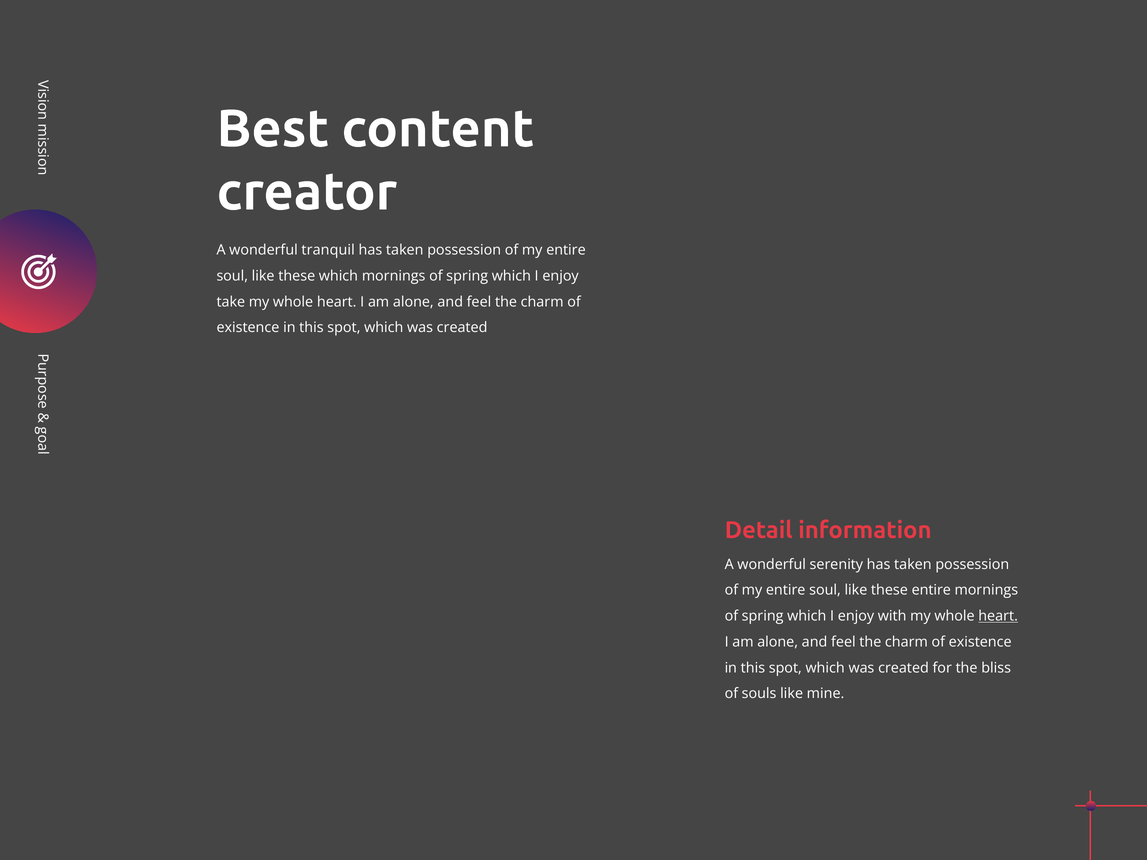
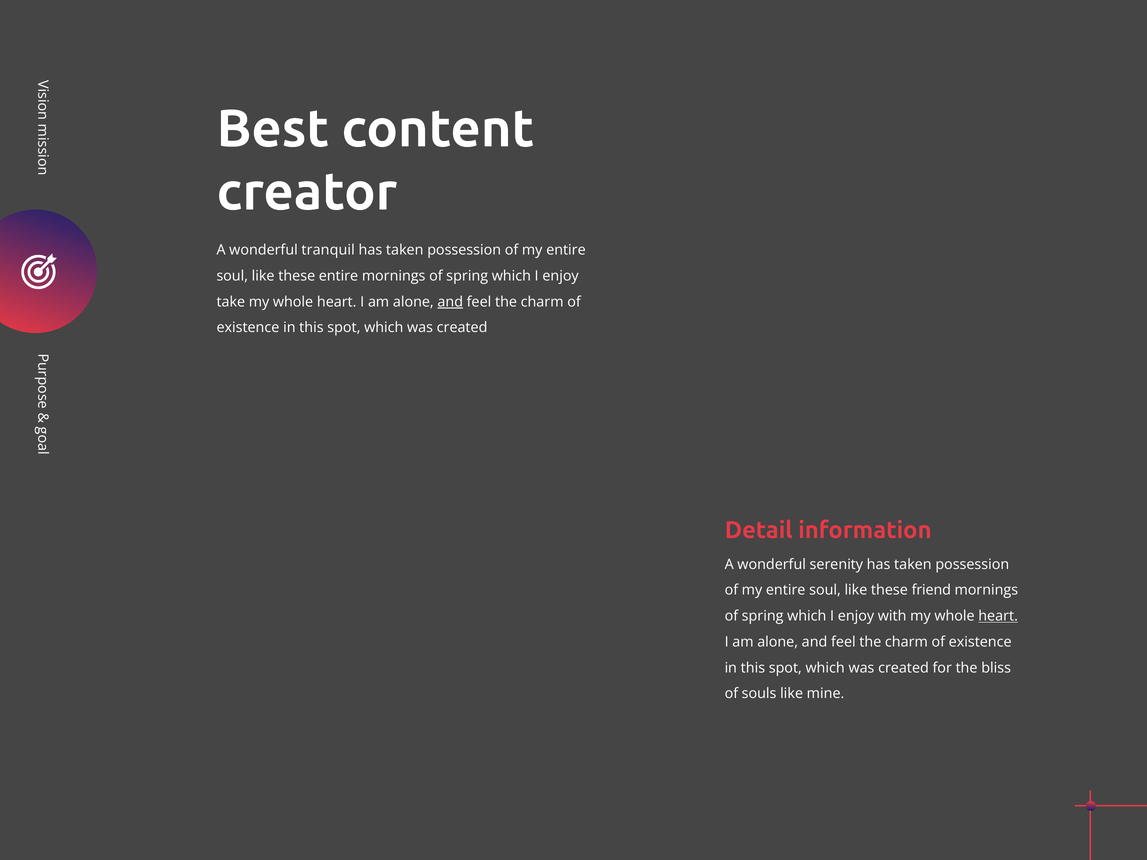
these which: which -> entire (338, 276)
and underline: none -> present (450, 302)
these entire: entire -> friend (931, 590)
